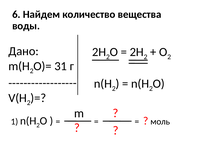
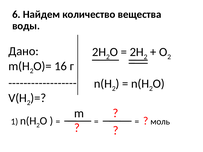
31: 31 -> 16 (61, 66)
